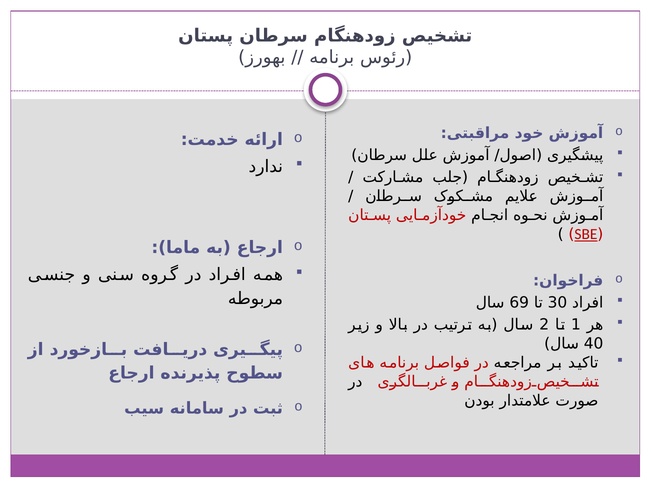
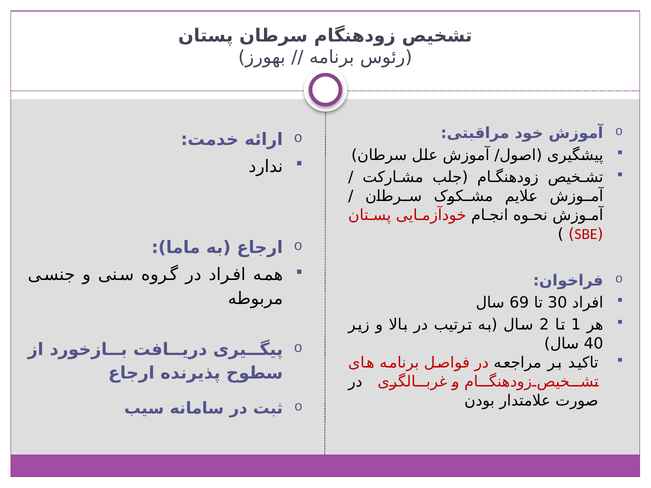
SBE underline: present -> none (586, 234)
